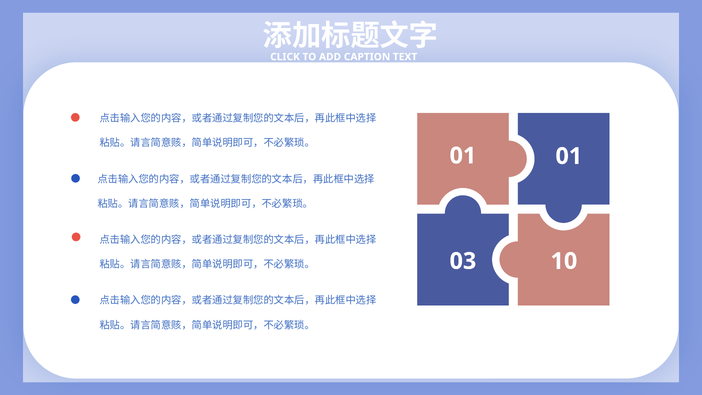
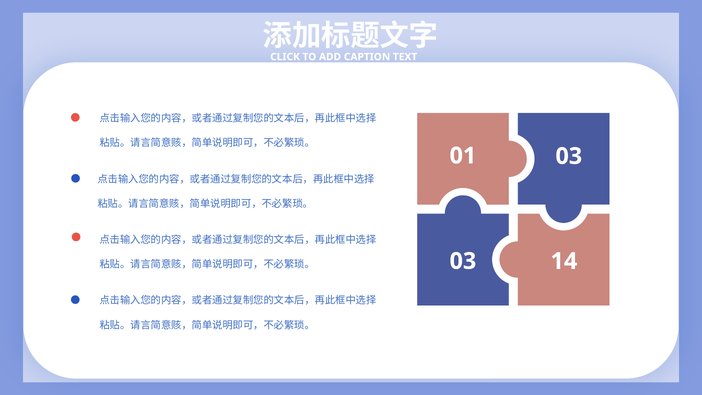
01 01: 01 -> 03 (569, 156)
10: 10 -> 14 (564, 261)
